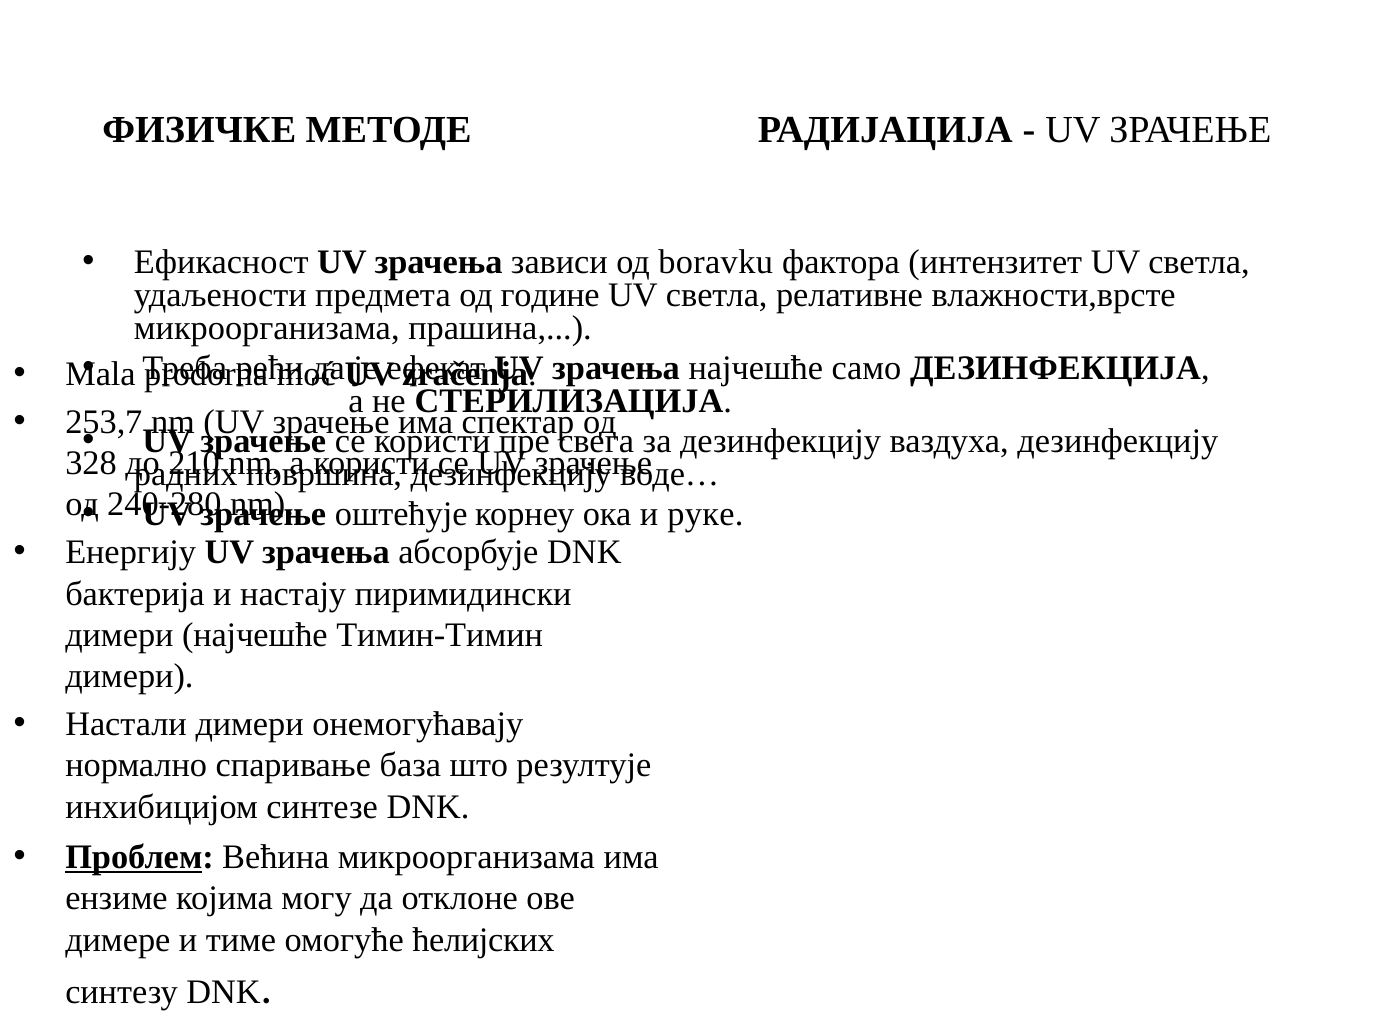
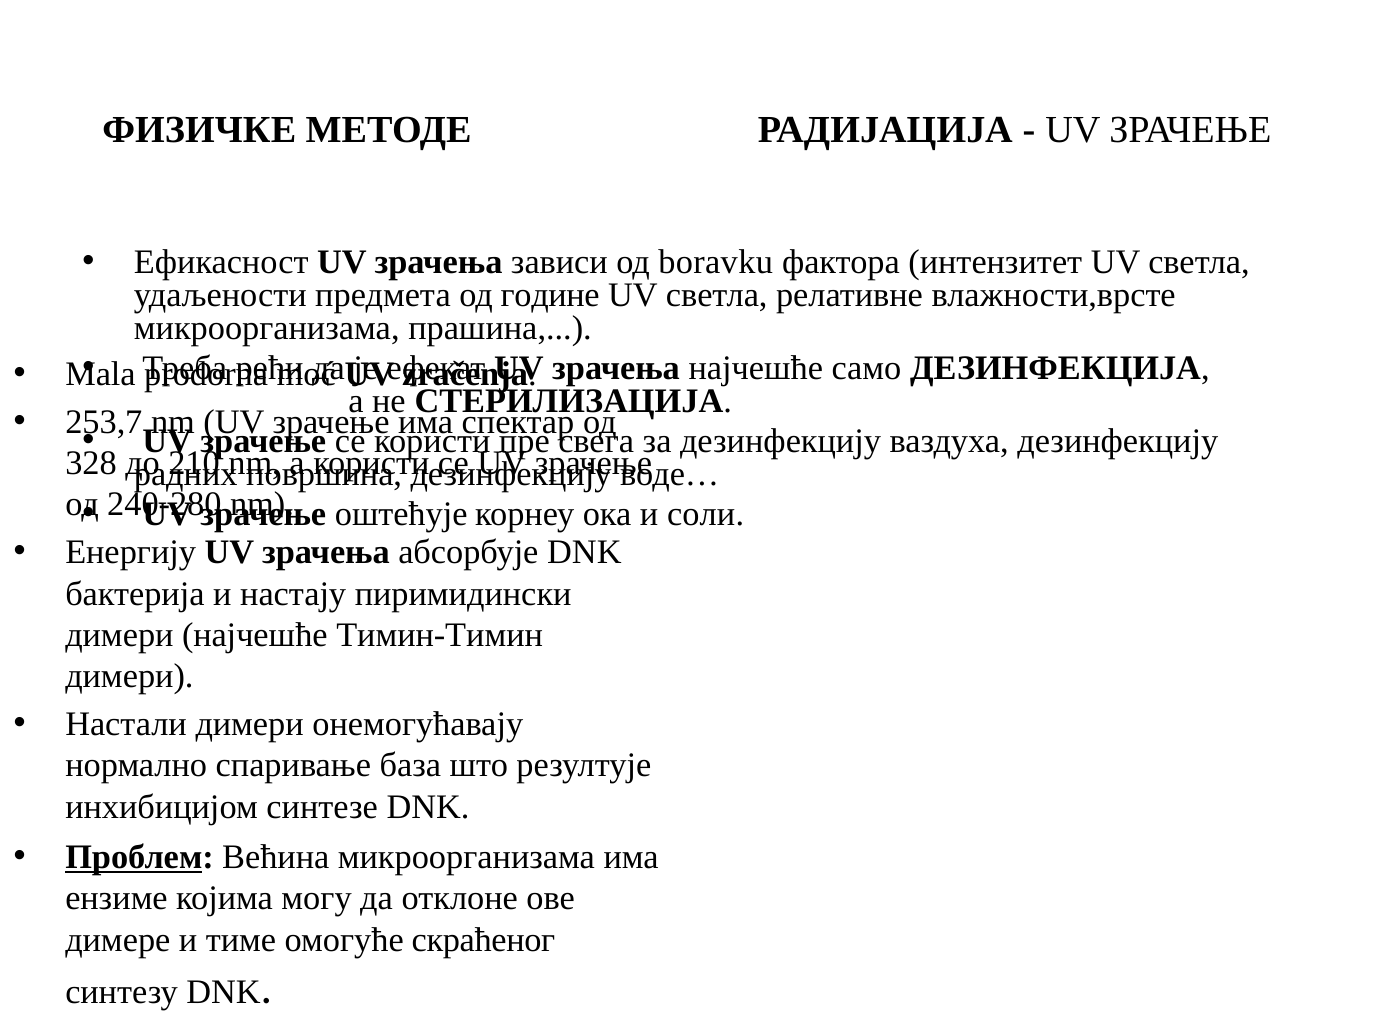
руке: руке -> соли (706, 514)
ћелијских: ћелијских -> скраћеног (483, 939)
